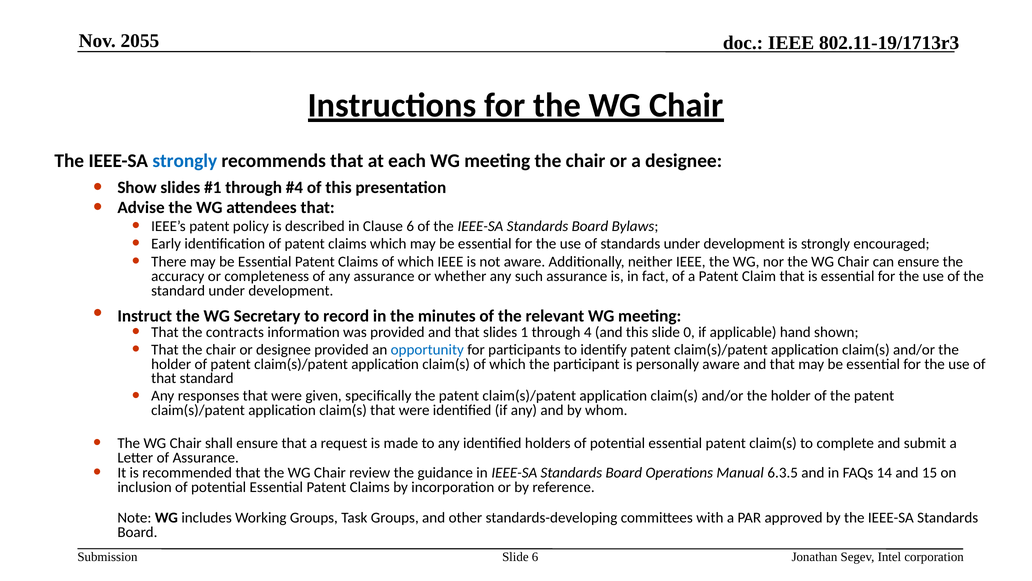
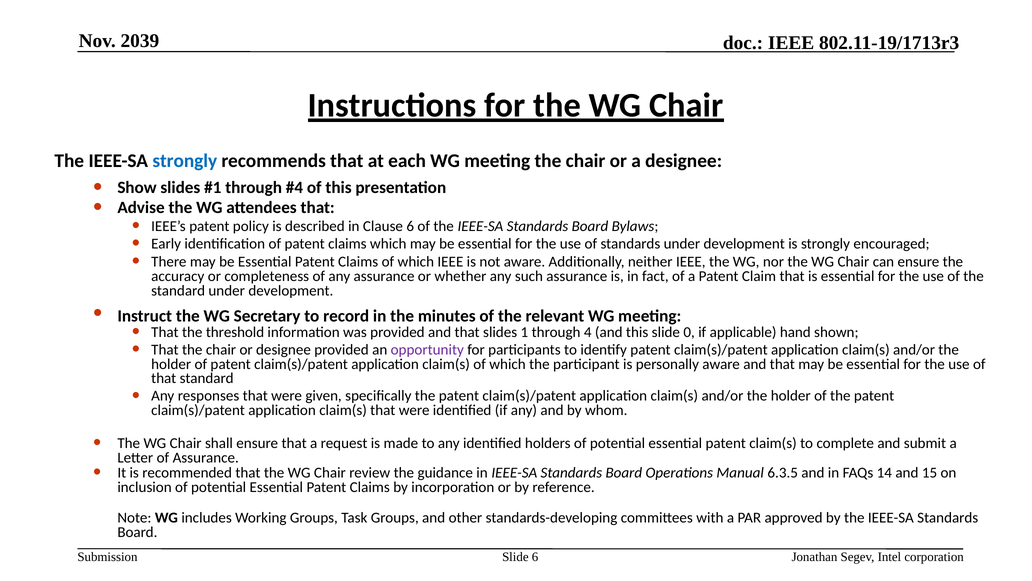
2055: 2055 -> 2039 (140, 41)
contracts: contracts -> threshold (235, 332)
opportunity colour: blue -> purple (427, 349)
